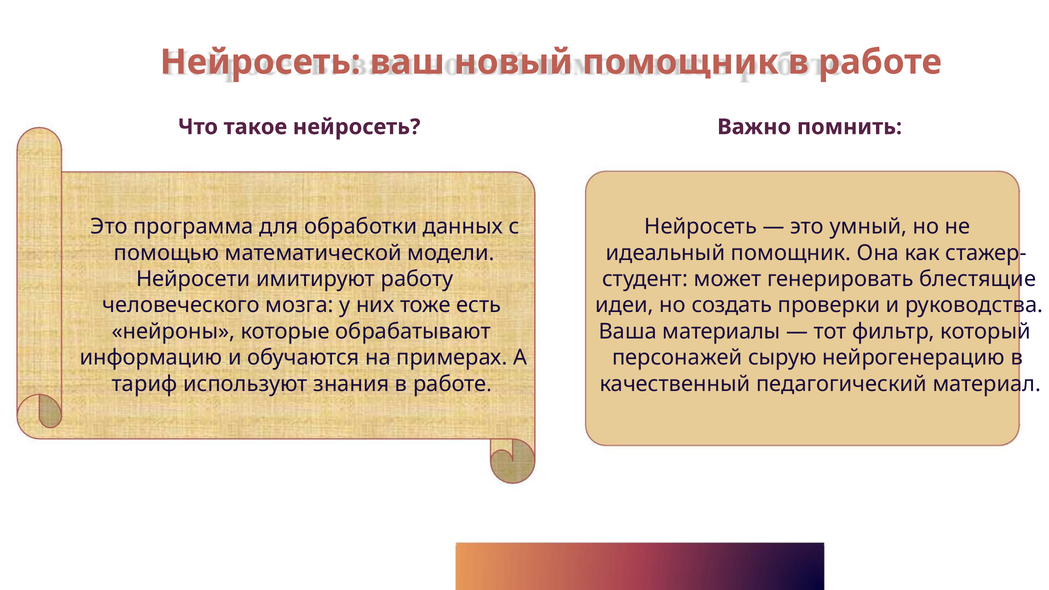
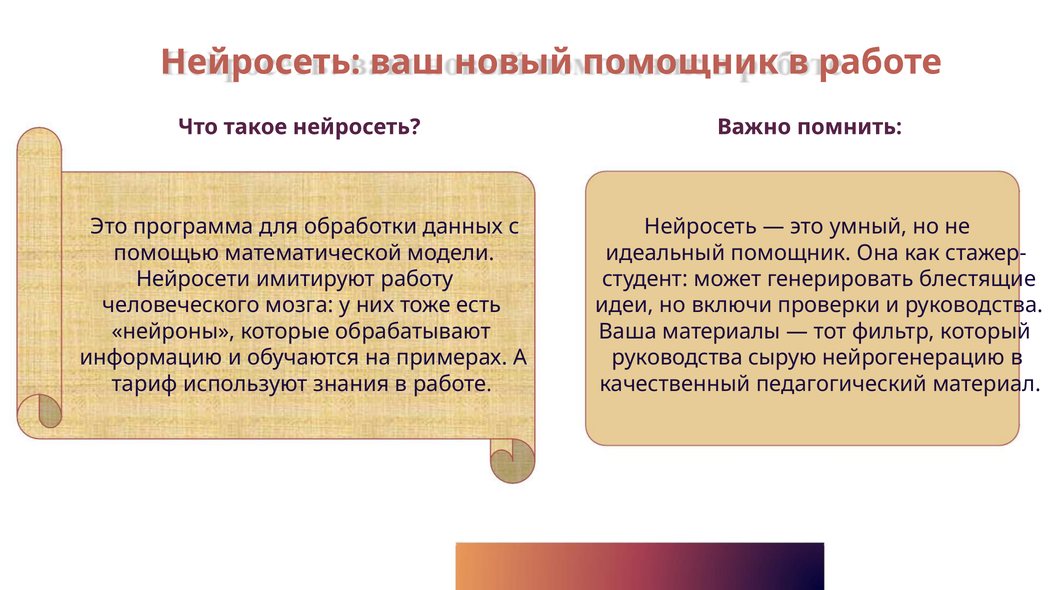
создать: создать -> включи (732, 305)
персонажей: персонажей -> руководства (677, 358)
